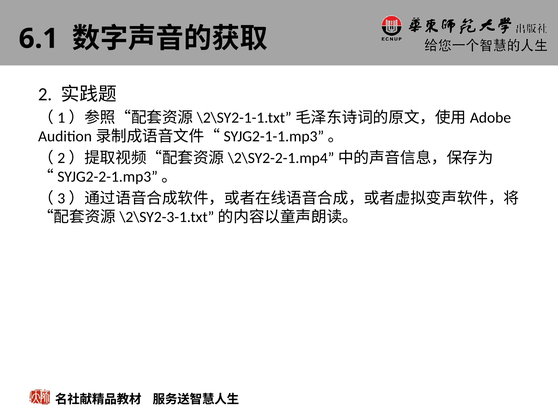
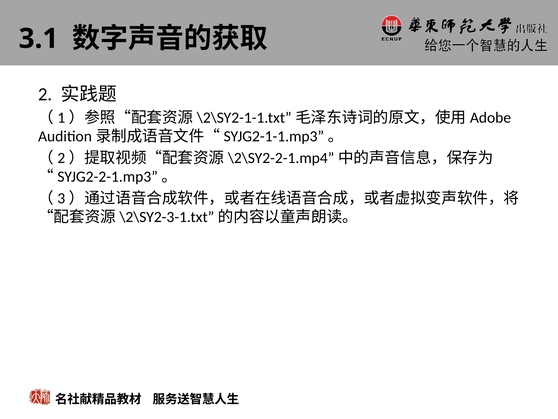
6.1: 6.1 -> 3.1 (39, 39)
